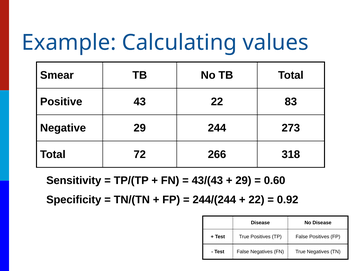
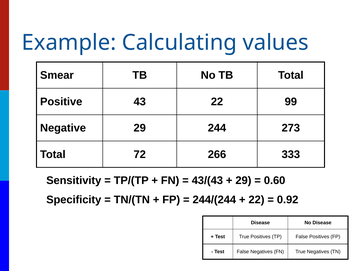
83: 83 -> 99 (291, 102)
318: 318 -> 333 (291, 154)
